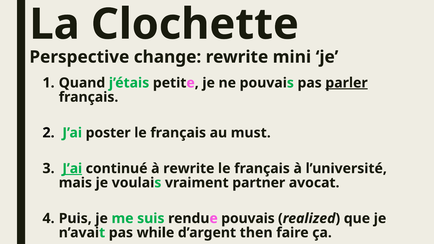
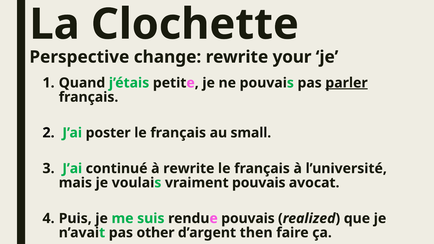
mini: mini -> your (292, 57)
must: must -> small (251, 133)
J’ai underline: present -> none (72, 169)
vraiment partner: partner -> pouvais (259, 183)
while: while -> other (156, 233)
